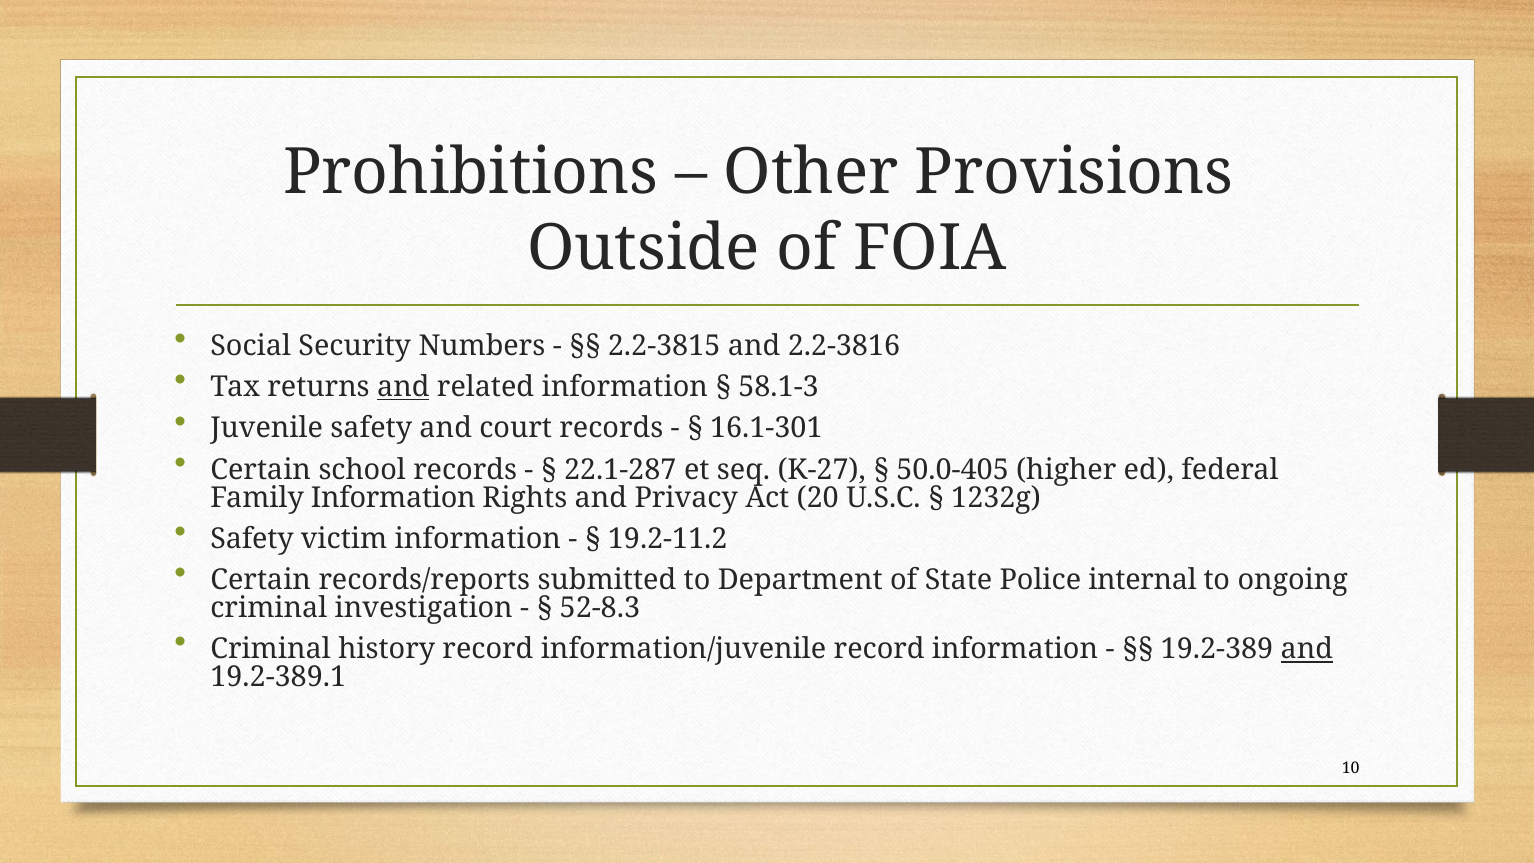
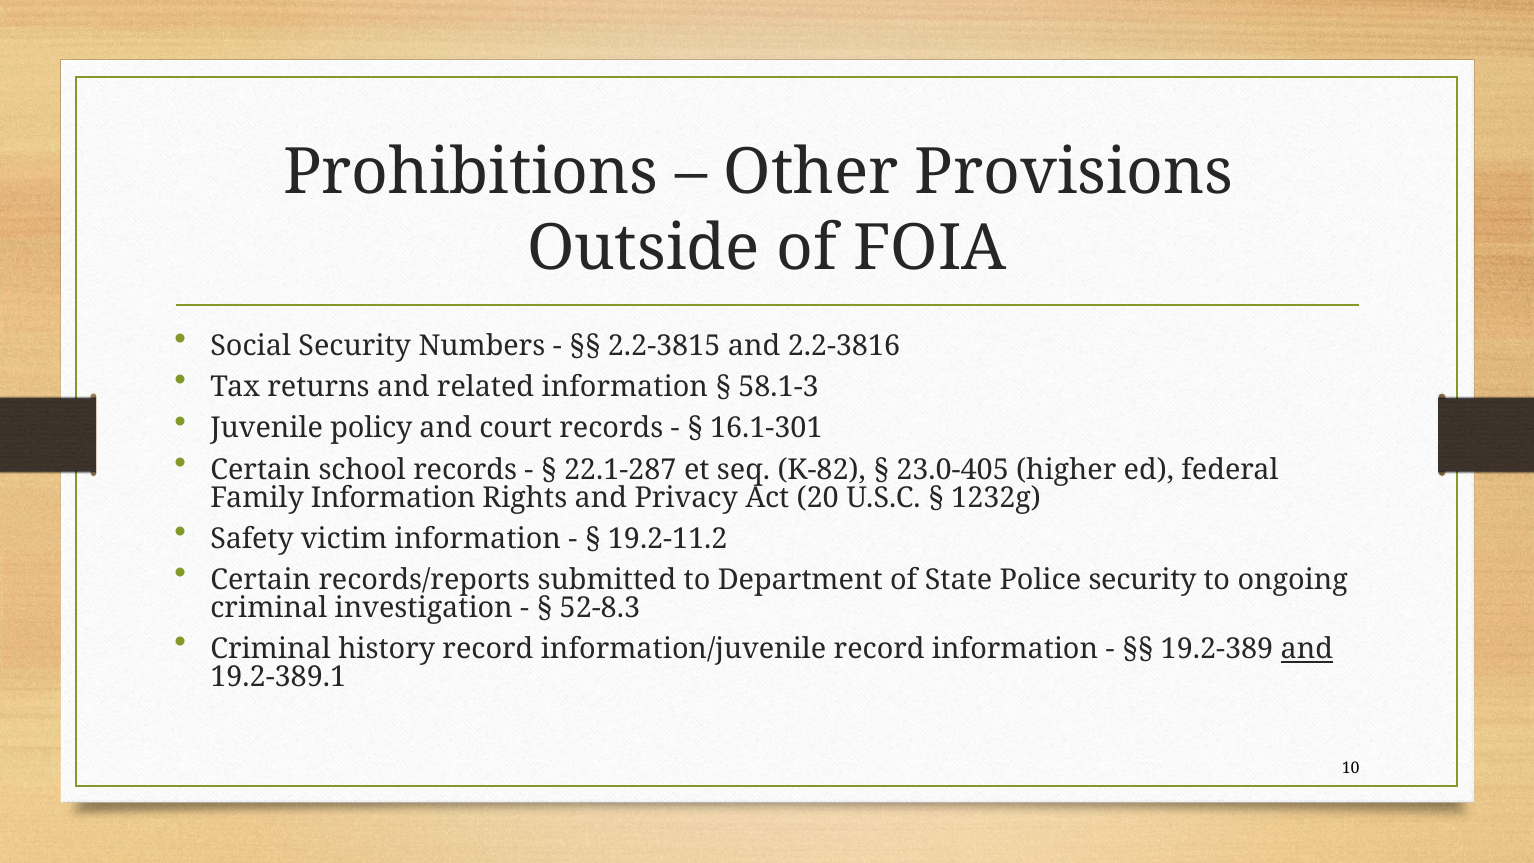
and underline: present -> none (403, 387)
Juvenile safety: safety -> policy (371, 428)
K-27: K-27 -> K-82 (822, 470)
50.0-405: 50.0-405 -> 23.0-405 (953, 470)
Police internal: internal -> security (1142, 580)
